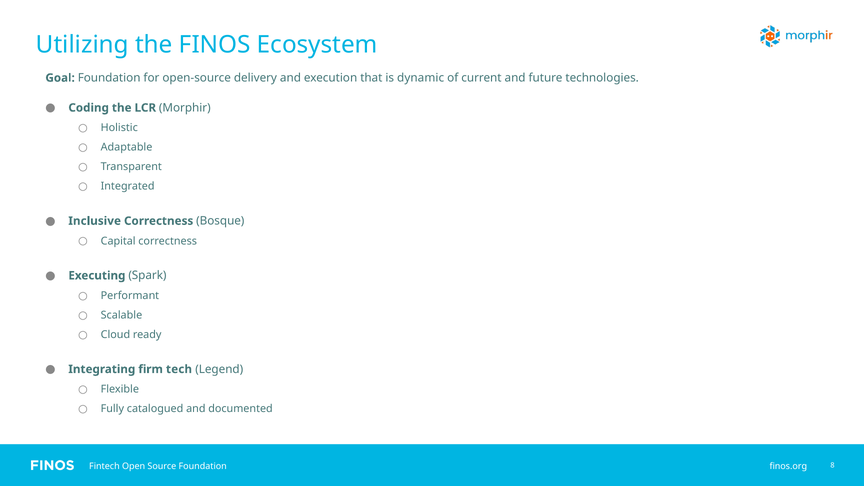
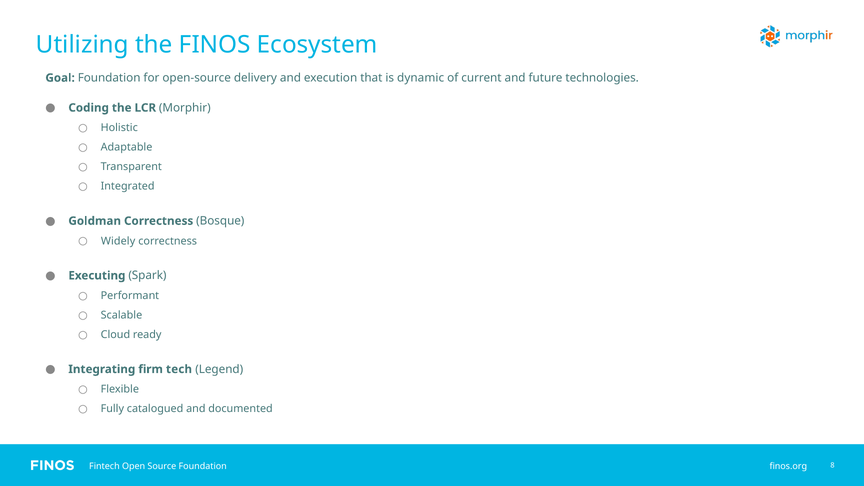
Inclusive: Inclusive -> Goldman (95, 221)
Capital: Capital -> Widely (118, 241)
